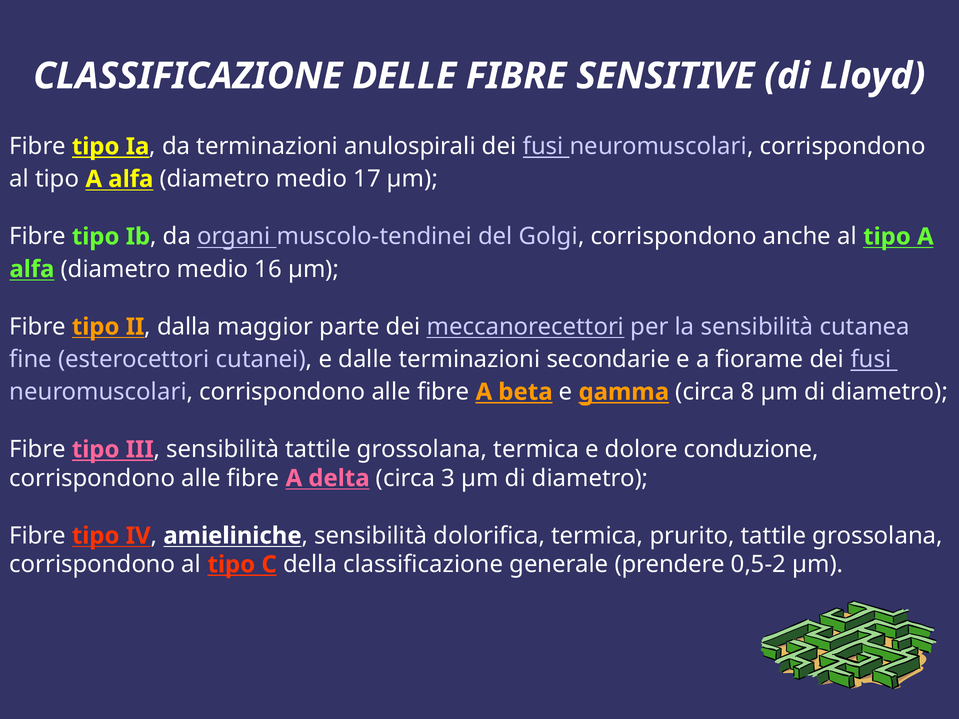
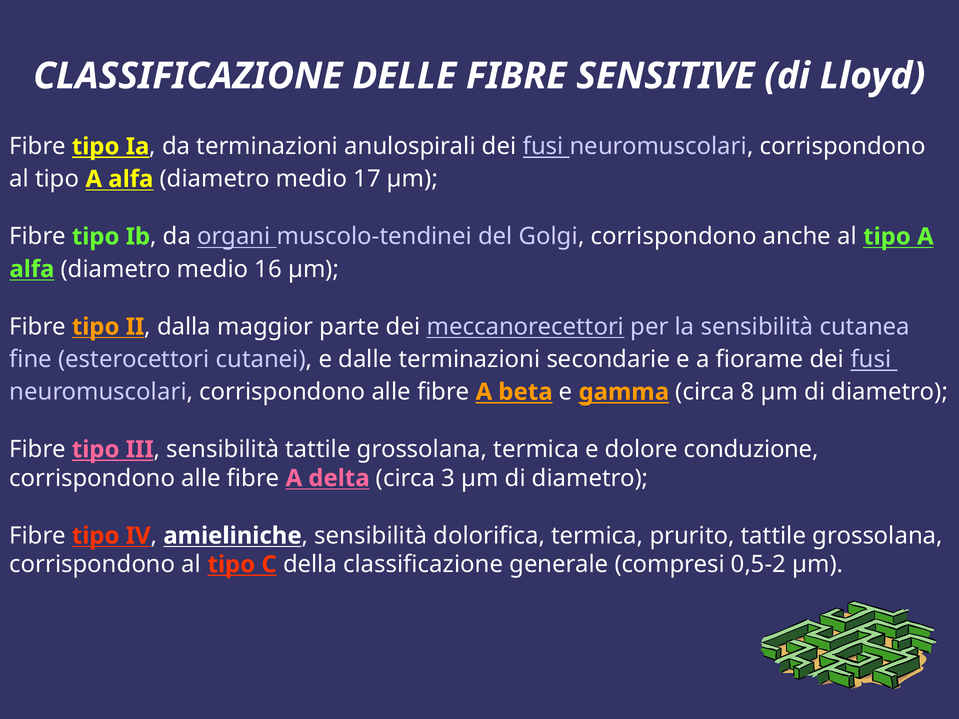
prendere: prendere -> compresi (670, 565)
